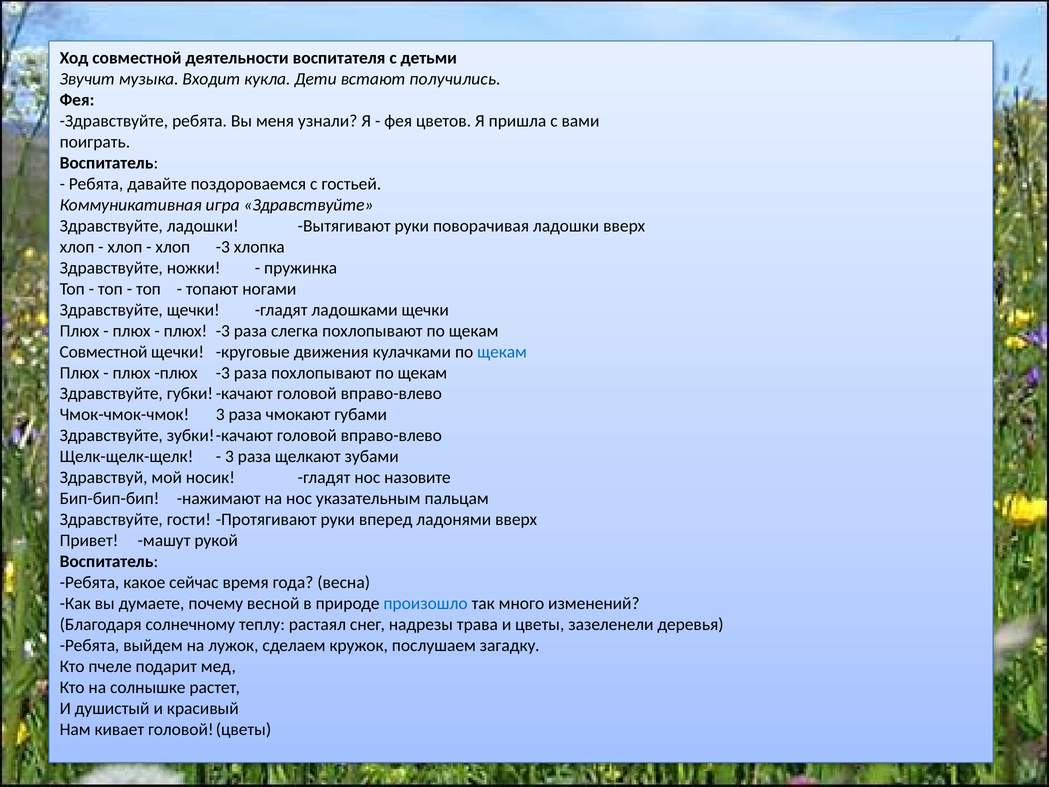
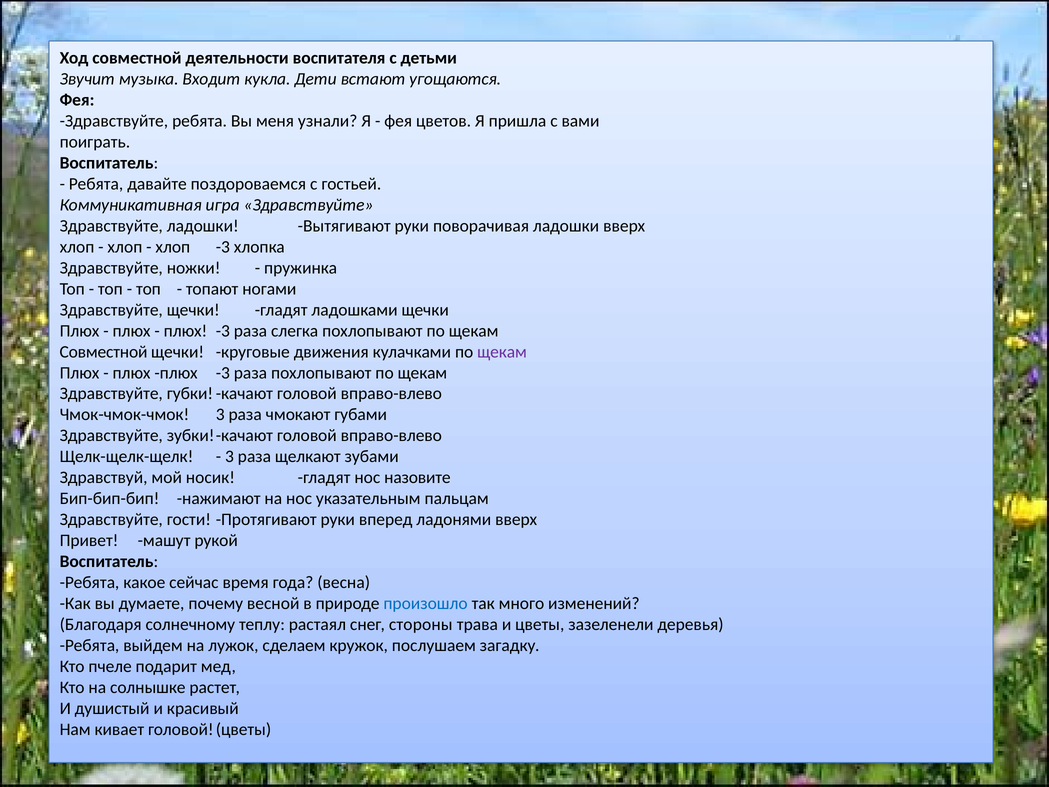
получились: получились -> угощаются (455, 79)
щекам colour: blue -> purple (502, 352)
надрезы: надрезы -> стороны (421, 624)
